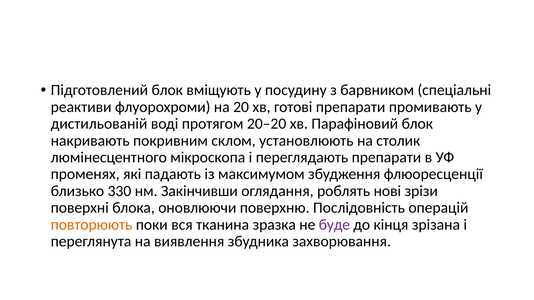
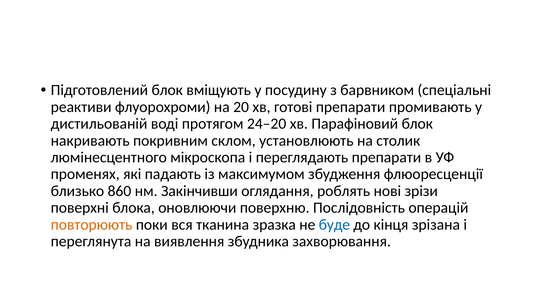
20–20: 20–20 -> 24–20 (267, 124)
330: 330 -> 860 (119, 191)
буде colour: purple -> blue (334, 225)
